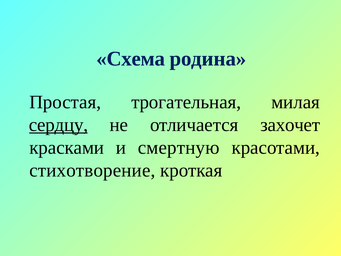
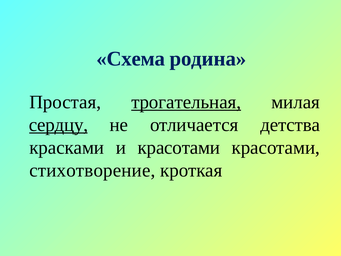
трогательная underline: none -> present (186, 102)
захочет: захочет -> детства (290, 125)
и смертную: смертную -> красотами (179, 147)
